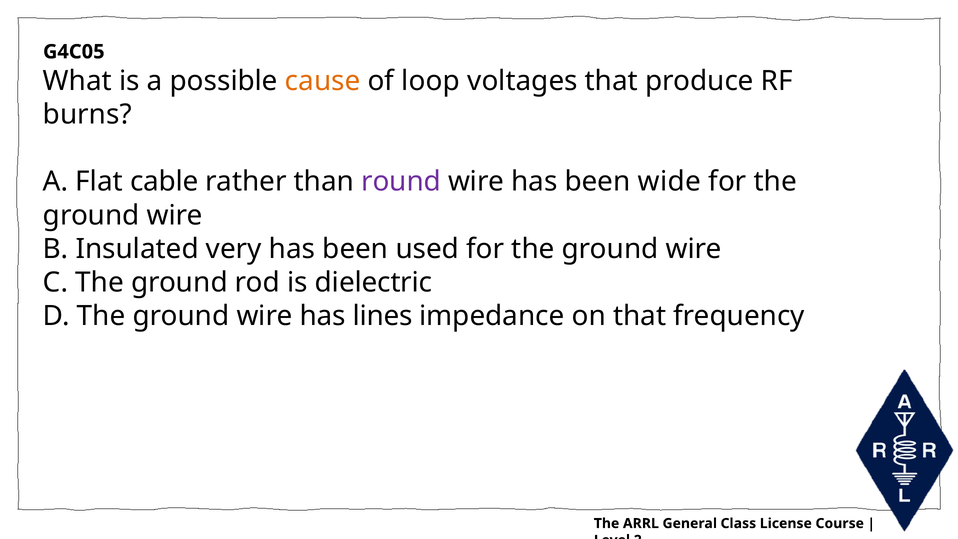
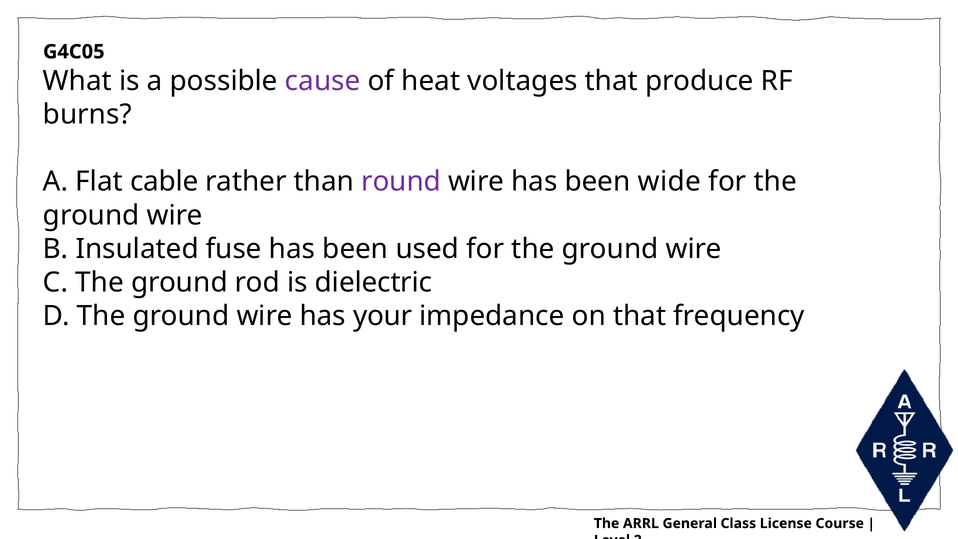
cause colour: orange -> purple (323, 81)
loop: loop -> heat (431, 81)
very: very -> fuse (234, 249)
lines: lines -> your (383, 316)
